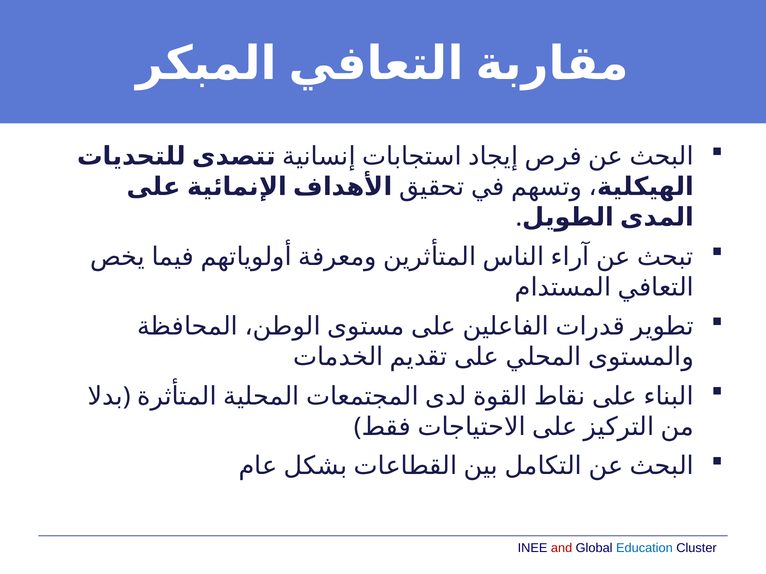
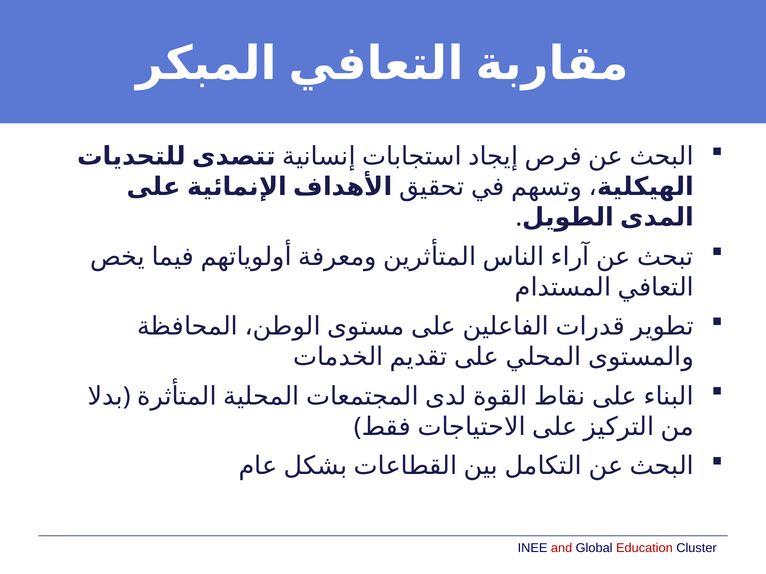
Education colour: blue -> red (644, 549)
